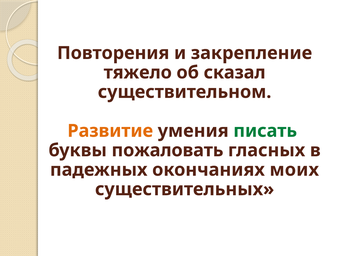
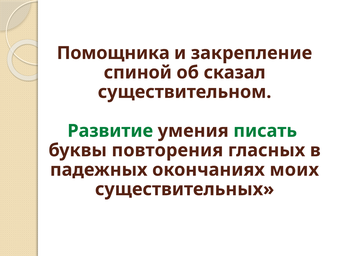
Повторения: Повторения -> Помощника (113, 53)
тяжело: тяжело -> спиной (138, 73)
Развитие colour: orange -> green (110, 131)
пожаловать: пожаловать -> повторения (167, 151)
